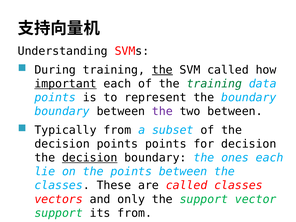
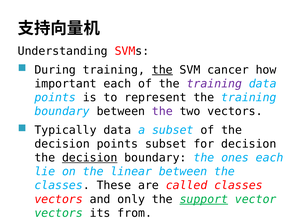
SVM called: called -> cancer (228, 70)
important underline: present -> none (66, 84)
training colour: green -> purple (214, 84)
represent the boundary: boundary -> training (249, 98)
two between: between -> vectors (235, 111)
Typically from: from -> data (117, 130)
points points: points -> subset (166, 144)
the points: points -> linear (131, 172)
support underline: none -> present (204, 199)
support: support -> vectors (59, 213)
